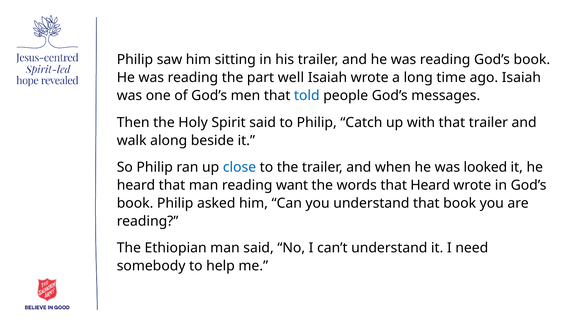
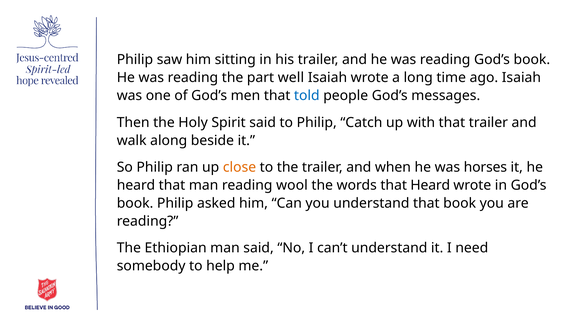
close colour: blue -> orange (239, 167)
looked: looked -> horses (485, 167)
want: want -> wool (292, 185)
